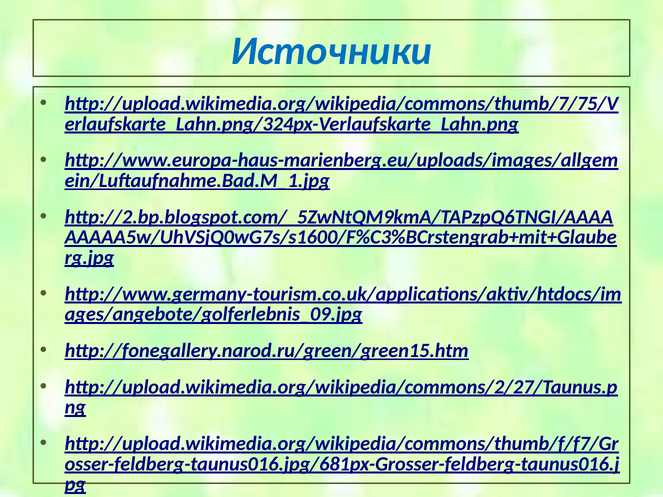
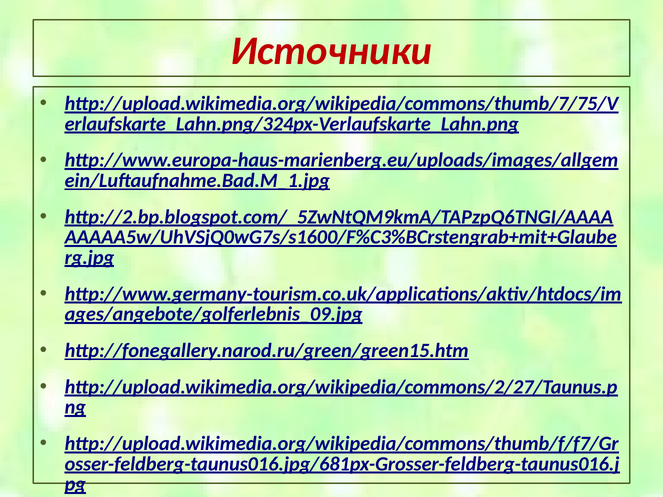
Источники colour: blue -> red (331, 51)
